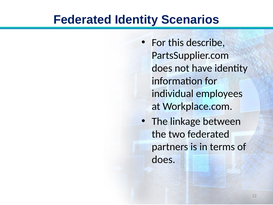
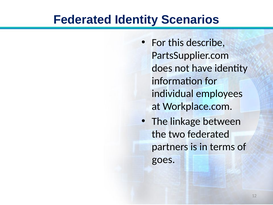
does: does -> goes (163, 159)
